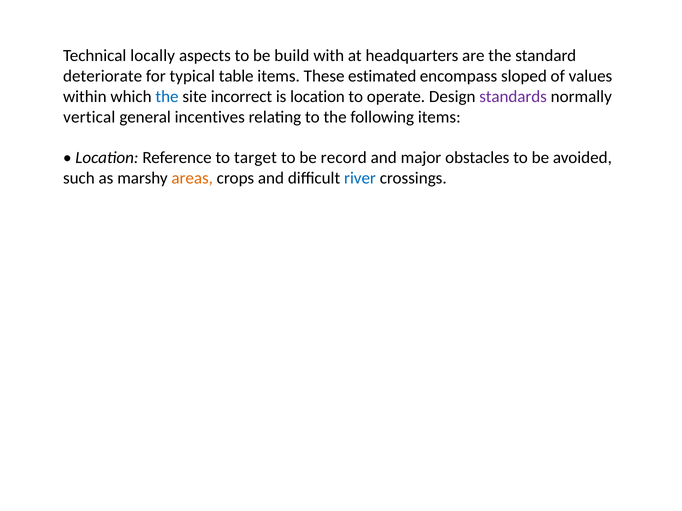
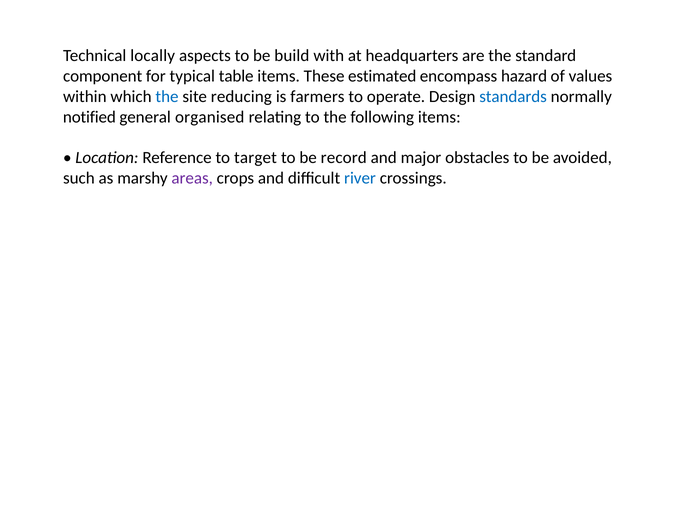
deteriorate: deteriorate -> component (103, 76)
sloped: sloped -> hazard (524, 76)
incorrect: incorrect -> reducing (241, 97)
is location: location -> farmers (317, 97)
standards colour: purple -> blue (513, 97)
vertical: vertical -> notified (89, 117)
incentives: incentives -> organised (210, 117)
areas colour: orange -> purple (192, 178)
